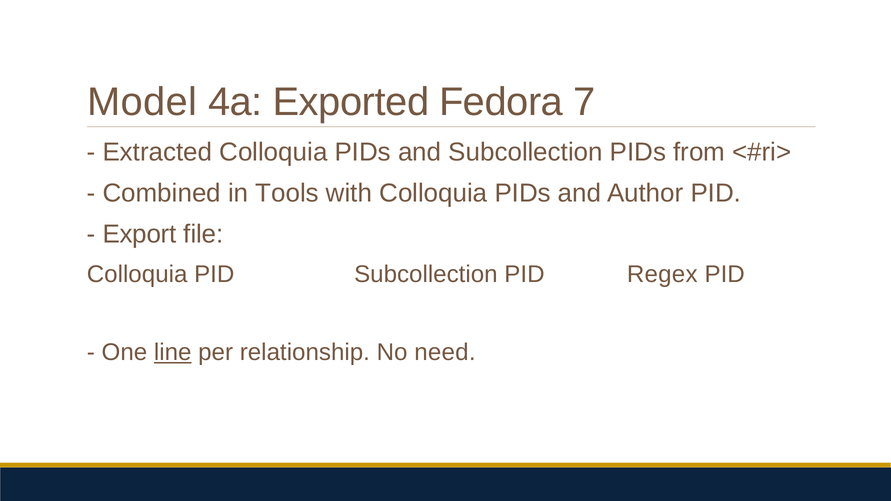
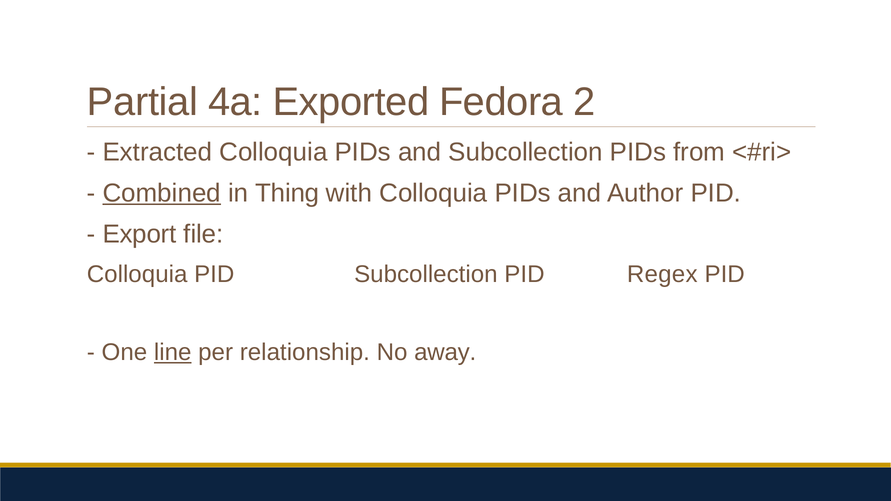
Model: Model -> Partial (143, 102)
7: 7 -> 2 (584, 102)
Combined underline: none -> present (162, 193)
Tools: Tools -> Thing (287, 193)
need: need -> away (445, 352)
